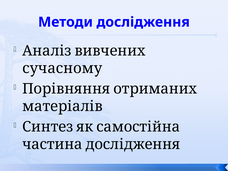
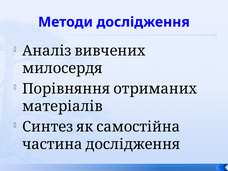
сучасному: сучасному -> милосердя (62, 68)
